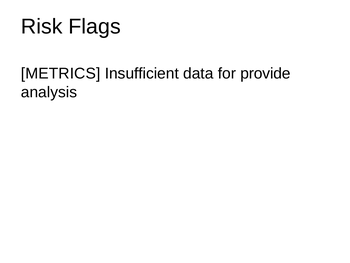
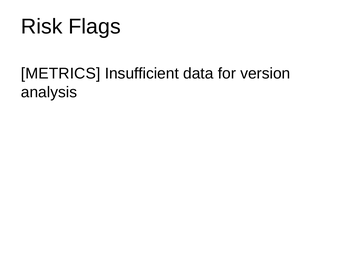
provide: provide -> version (265, 73)
